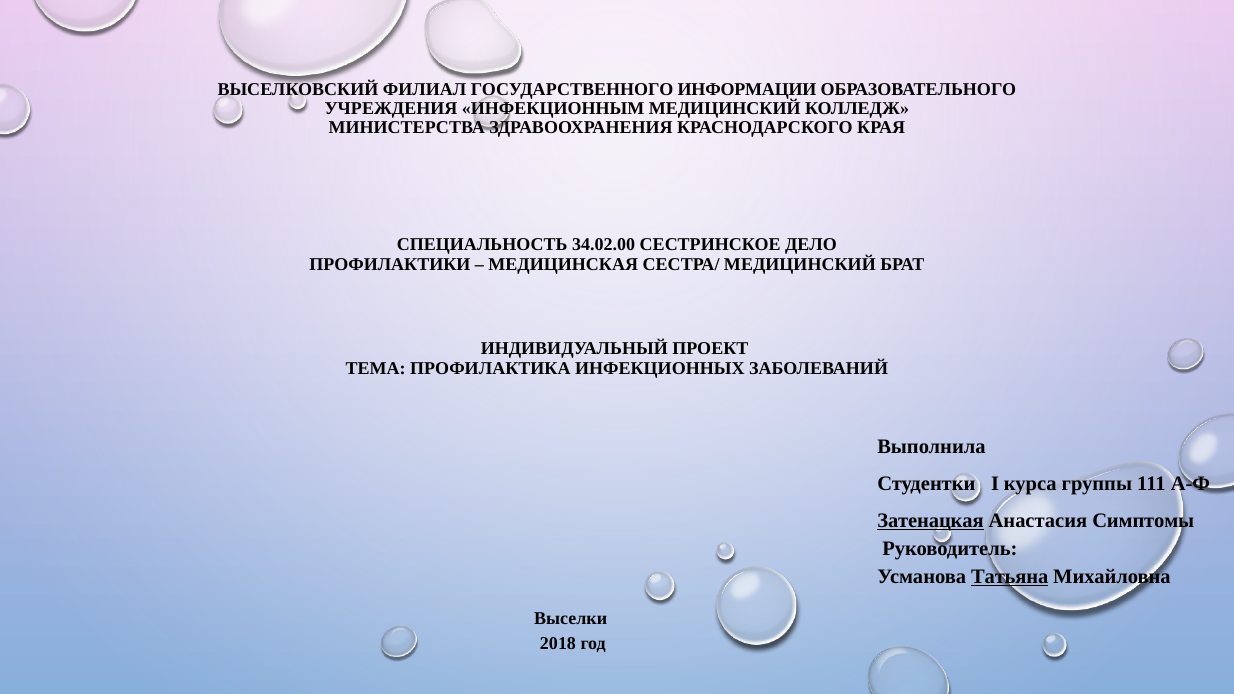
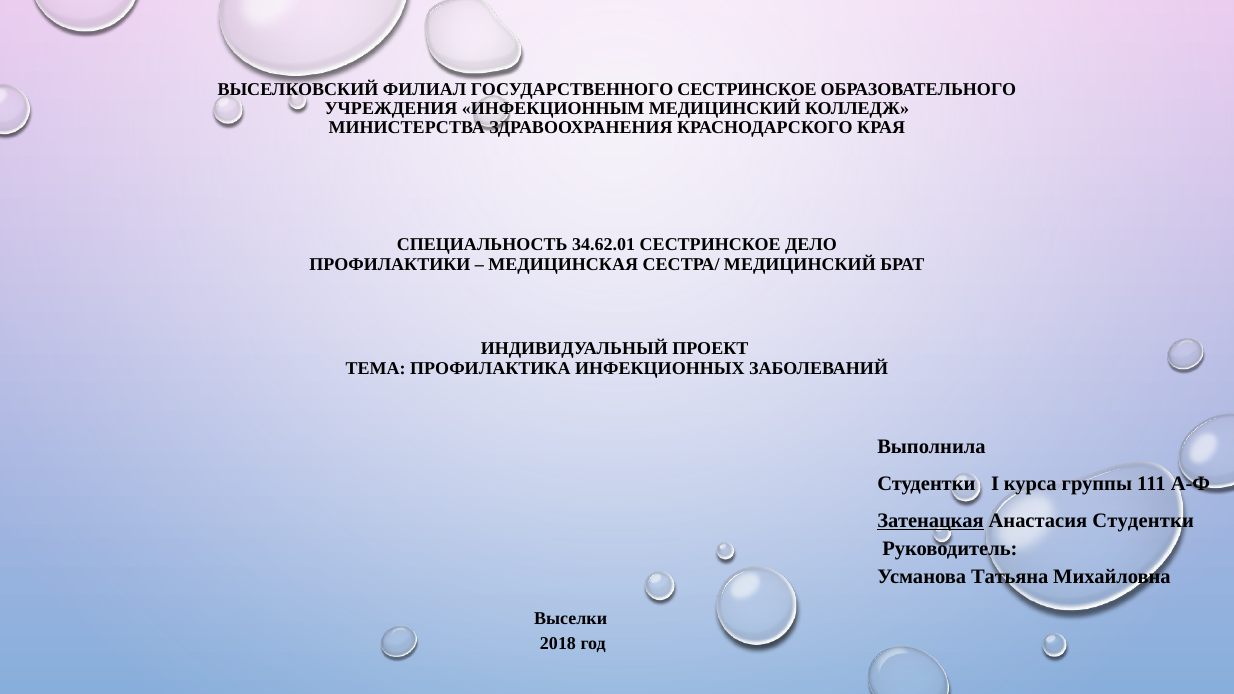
ГОСУДАРСТВЕННОГО ИНФОРМАЦИИ: ИНФОРМАЦИИ -> СЕСТРИНСКОЕ (747, 89)
34.02.00: 34.02.00 -> 34.62.01 (604, 245)
Анастасия Симптомы: Симптомы -> Студентки (1143, 520)
Татьяна underline: present -> none (1010, 577)
